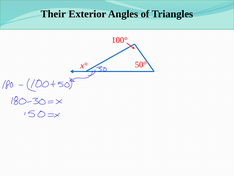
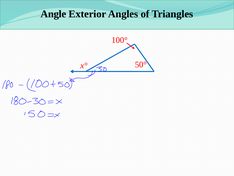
Their: Their -> Angle (53, 14)
